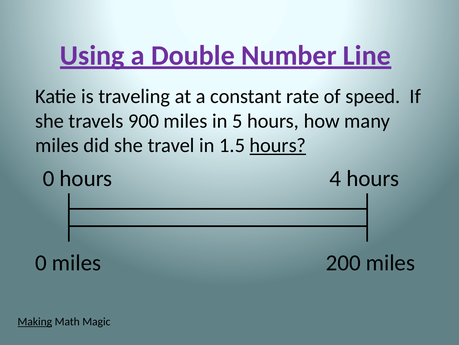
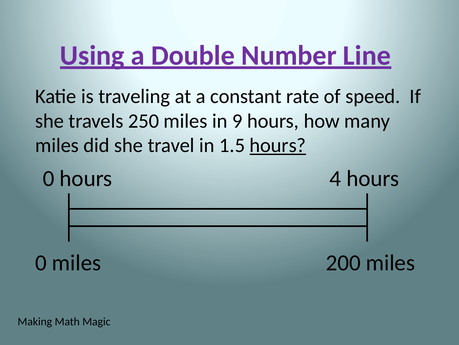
900: 900 -> 250 (144, 121)
5: 5 -> 9 (237, 121)
Making underline: present -> none (35, 321)
